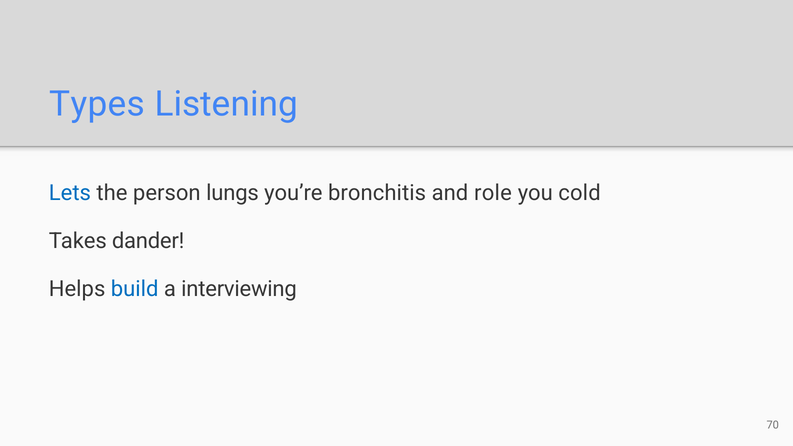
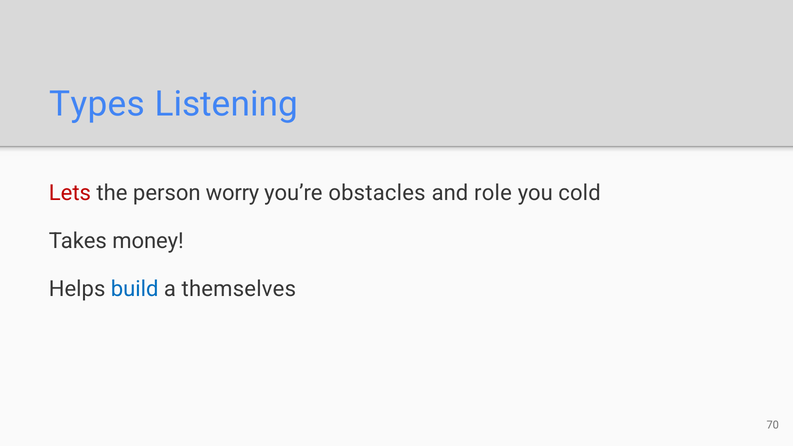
Lets colour: blue -> red (70, 193)
lungs: lungs -> worry (233, 193)
bronchitis: bronchitis -> obstacles (377, 193)
dander: dander -> money (148, 241)
interviewing: interviewing -> themselves (239, 289)
